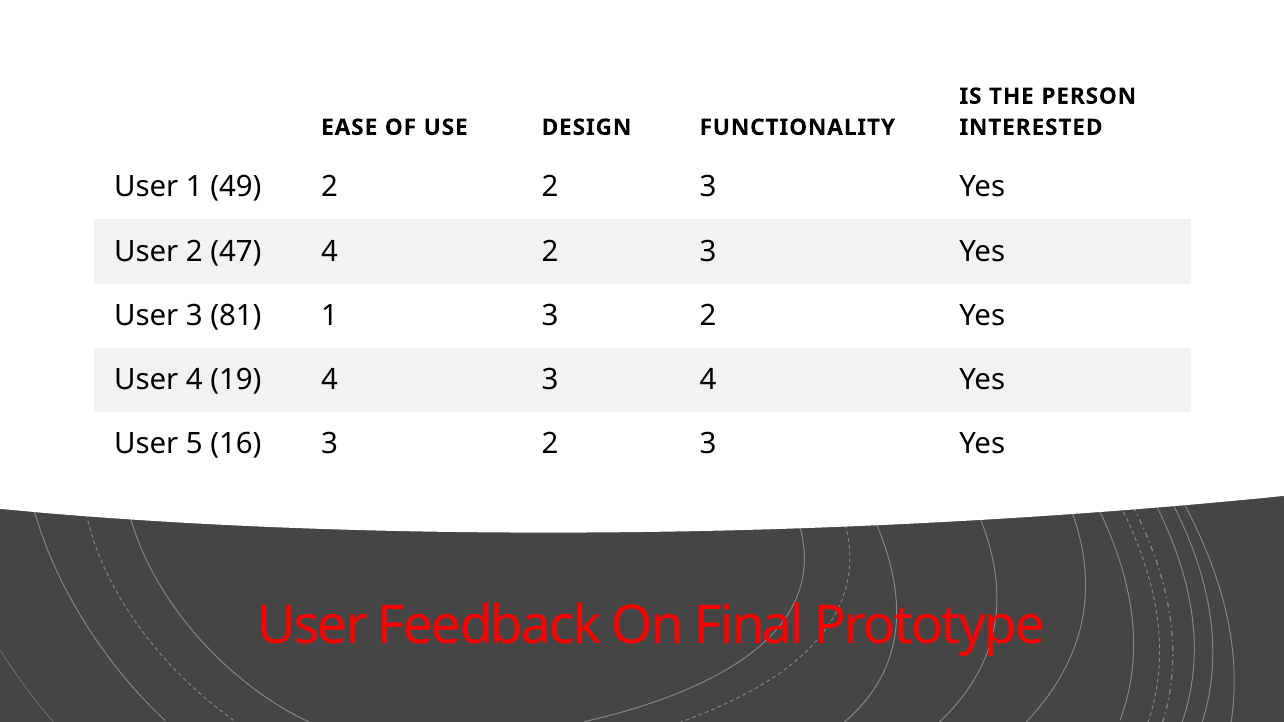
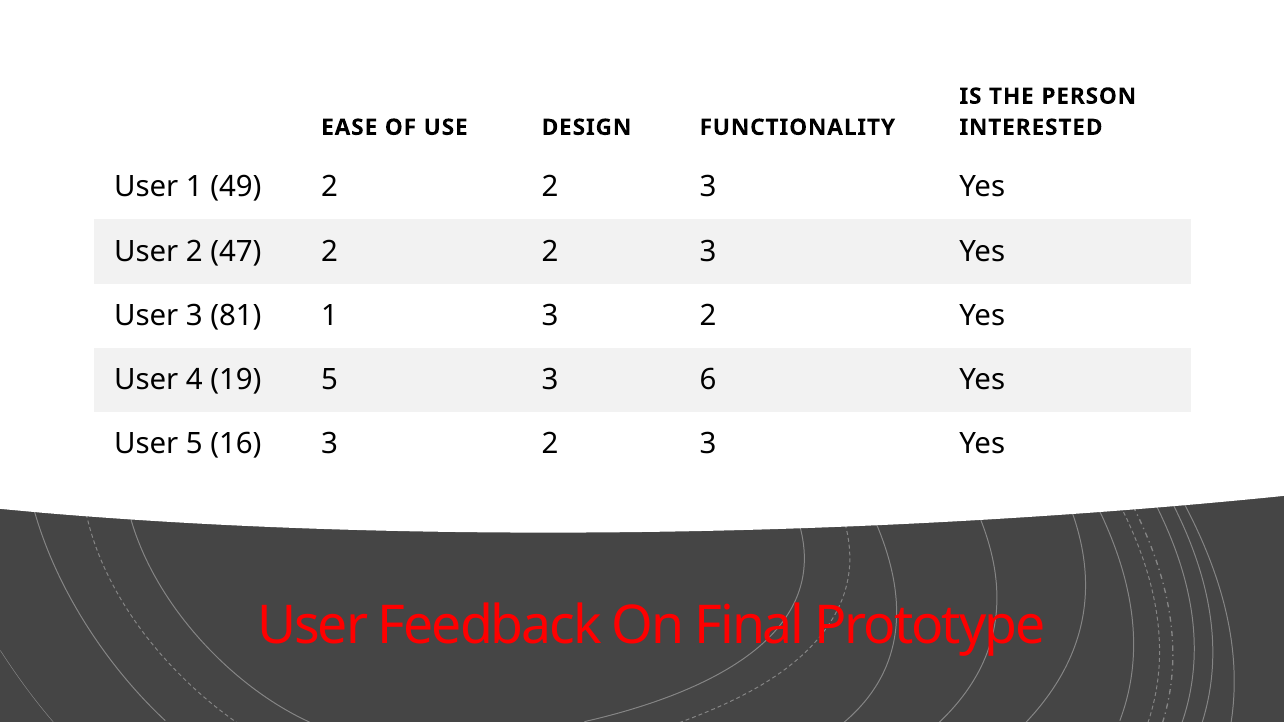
4: 4 -> 2 (330, 251)
4: 4 -> 5 (330, 380)
3 4: 4 -> 6 (708, 380)
